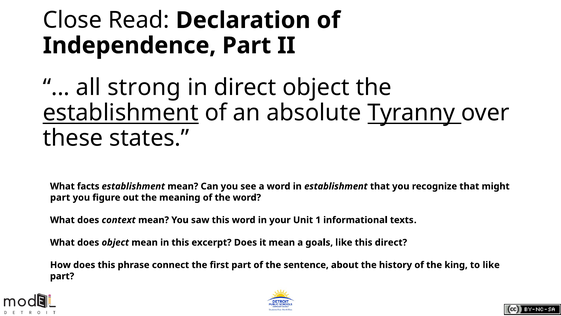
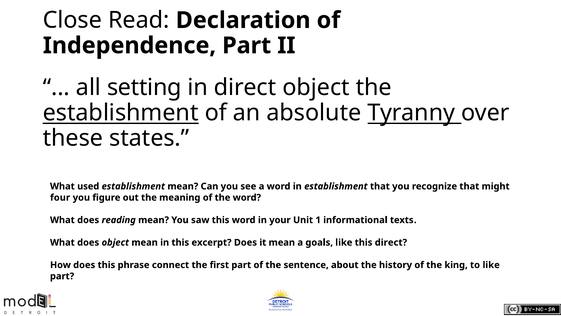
strong: strong -> setting (144, 87)
facts: facts -> used (88, 186)
part: part -> four (60, 197)
context: context -> reading (119, 220)
